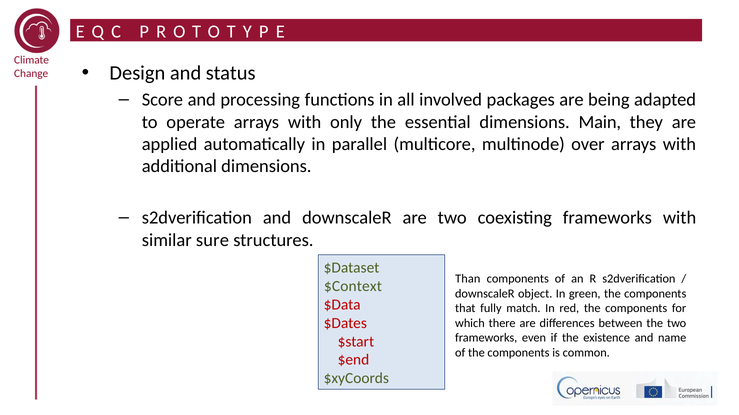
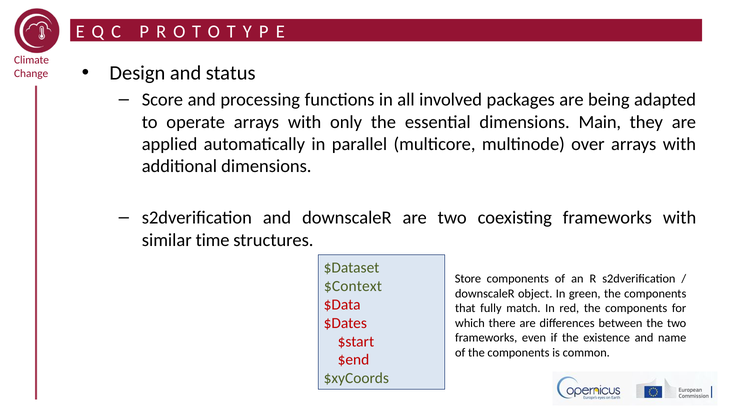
sure: sure -> time (213, 240)
Than: Than -> Store (468, 279)
